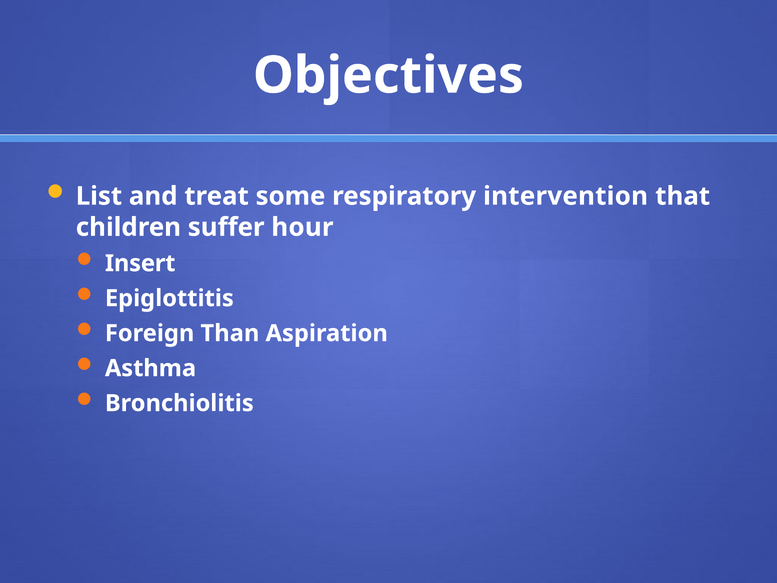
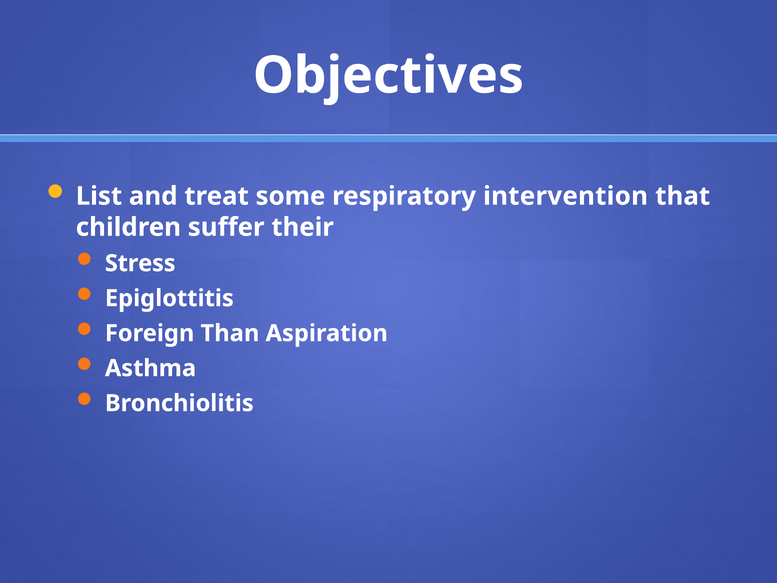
hour: hour -> their (303, 227)
Insert: Insert -> Stress (140, 263)
